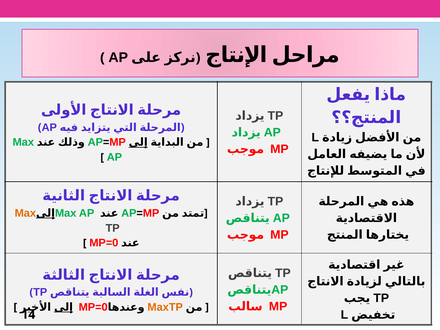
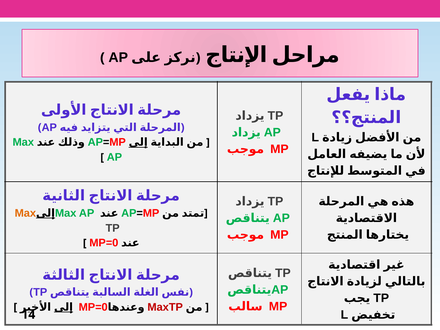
MaxTP colour: orange -> red (165, 307)
